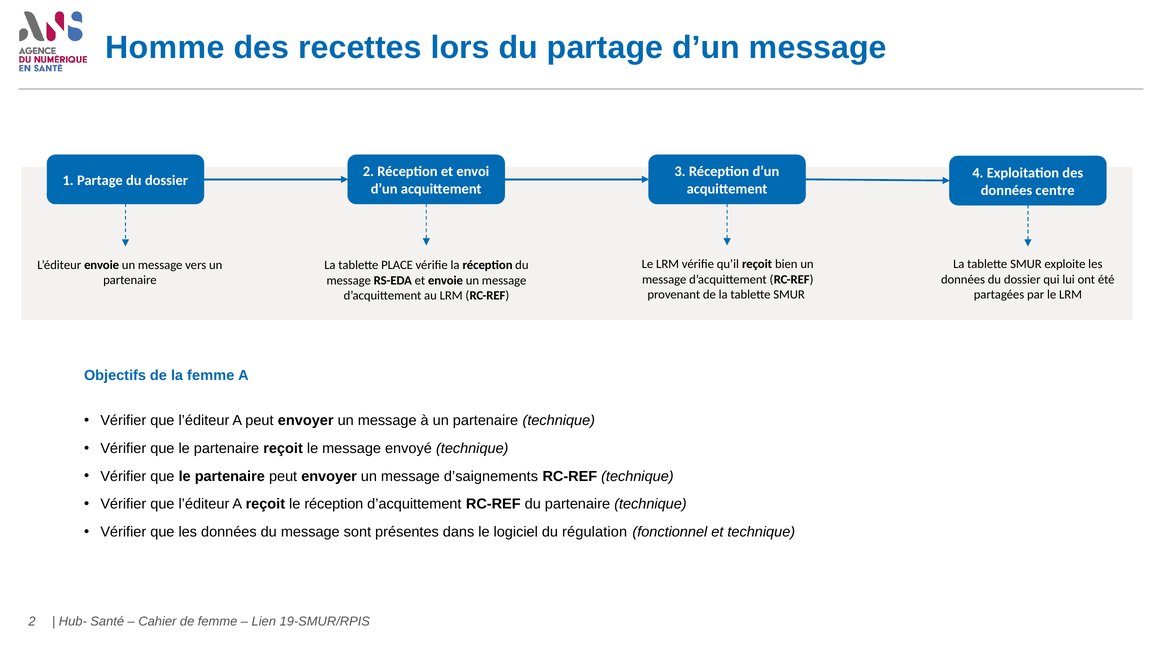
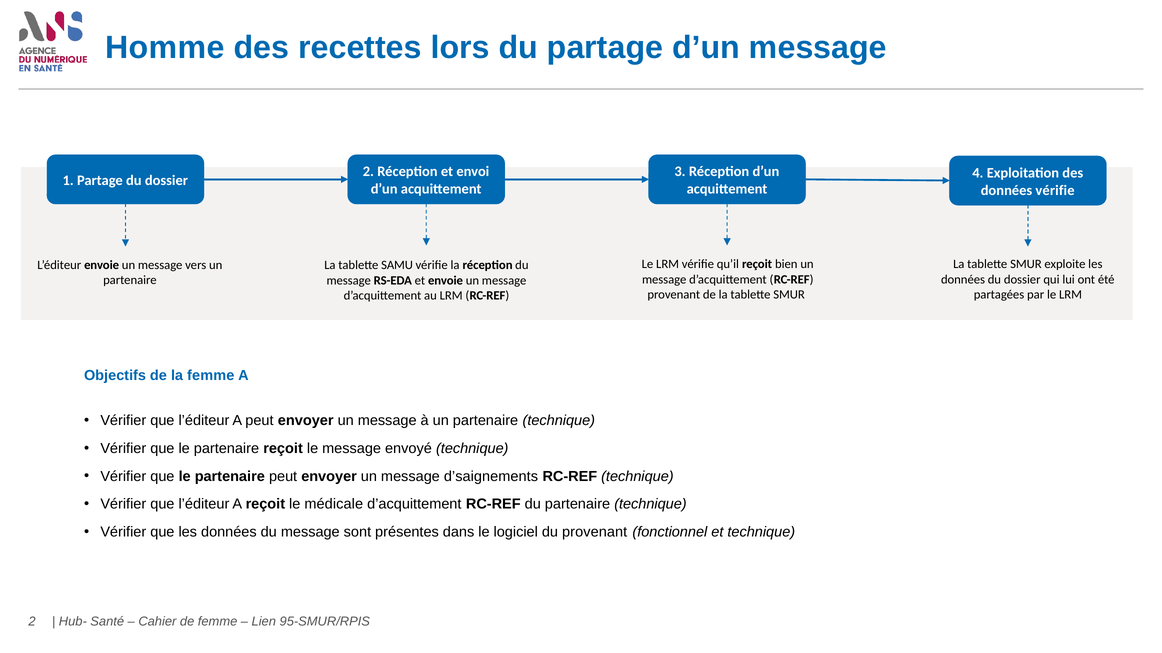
données centre: centre -> vérifie (1055, 190)
PLACE: PLACE -> SAMU (397, 265)
le réception: réception -> médicale (334, 505)
du régulation: régulation -> provenant (595, 533)
19-SMUR/RPIS: 19-SMUR/RPIS -> 95-SMUR/RPIS (325, 622)
